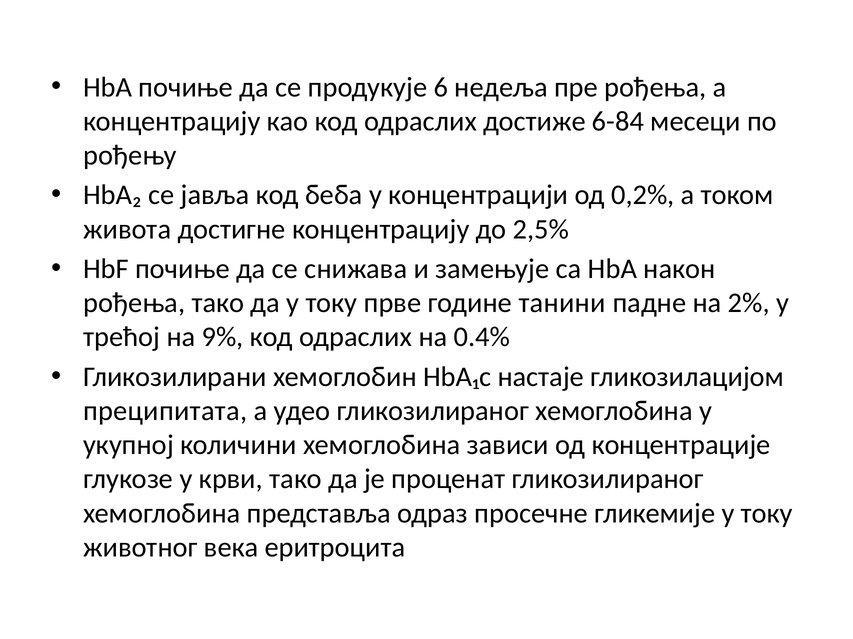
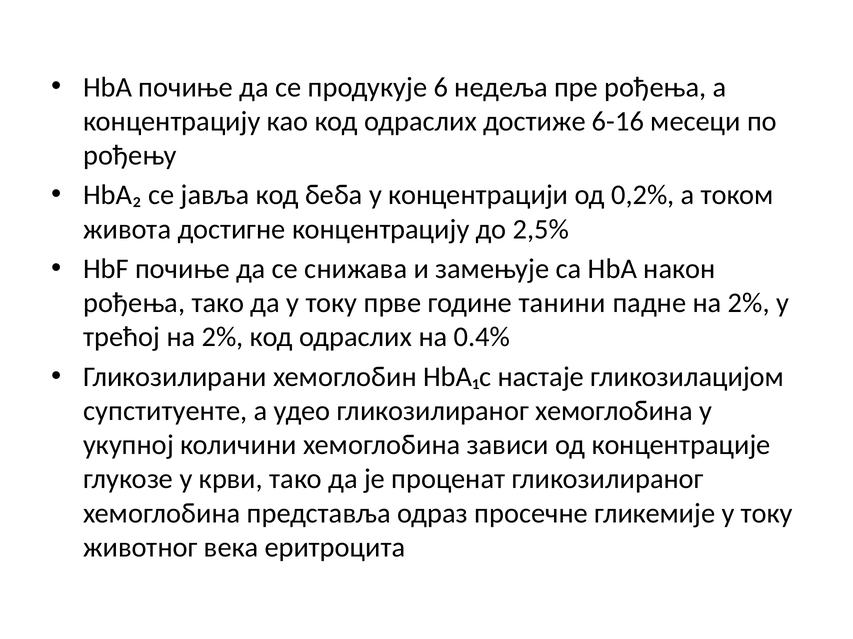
6-84: 6-84 -> 6-16 (618, 121)
трећој на 9%: 9% -> 2% (223, 337)
преципитата: преципитата -> супституенте (165, 411)
